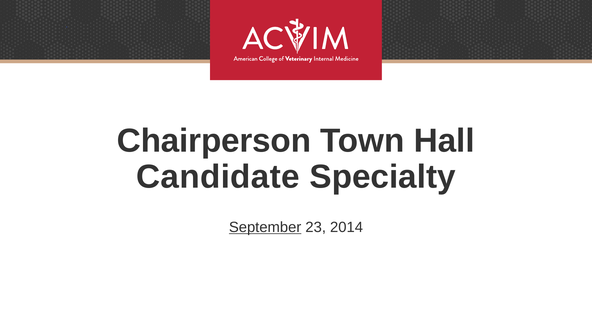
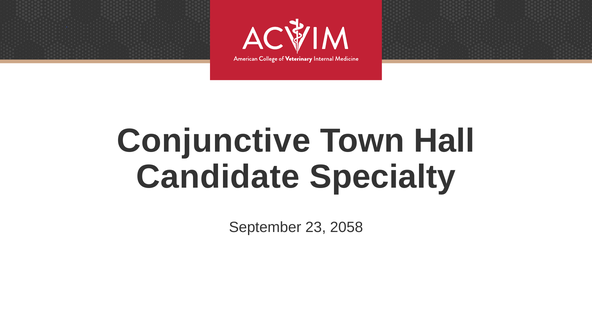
Chairperson: Chairperson -> Conjunctive (214, 141)
September underline: present -> none (265, 227)
2014: 2014 -> 2058 (347, 227)
